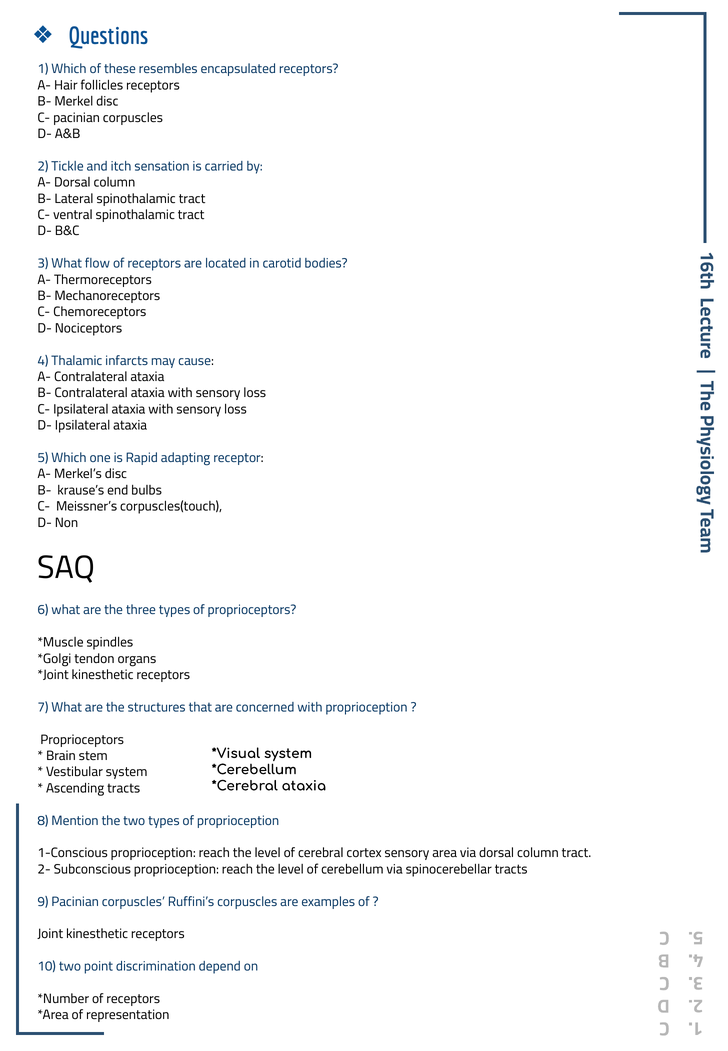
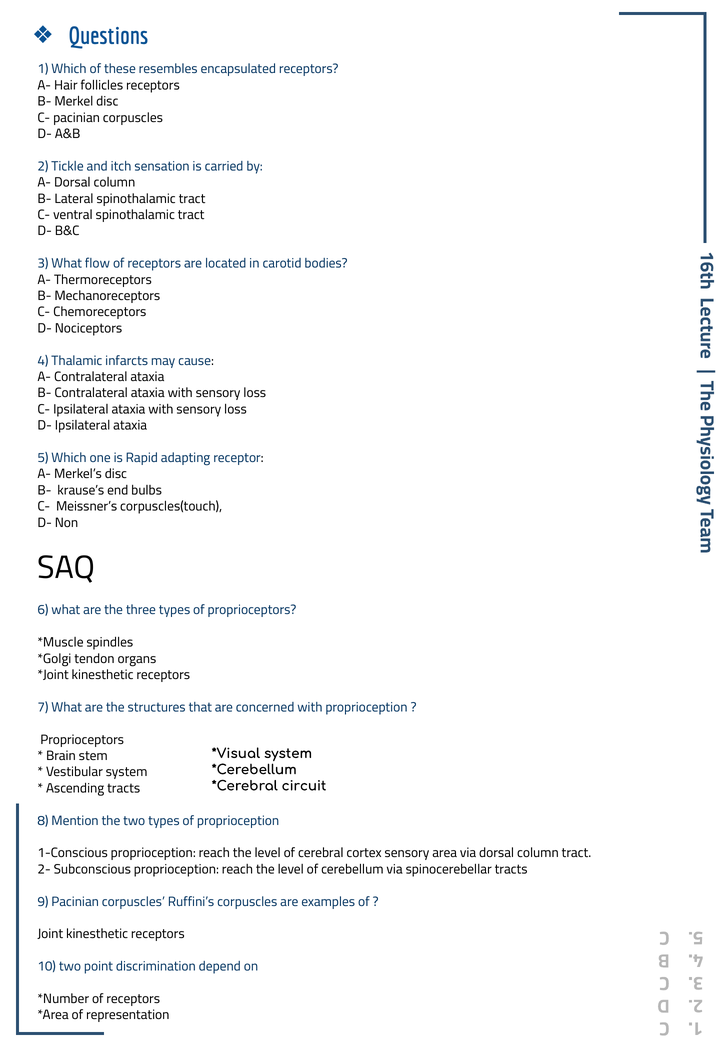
ataxia: ataxia -> circuit (304, 786)
